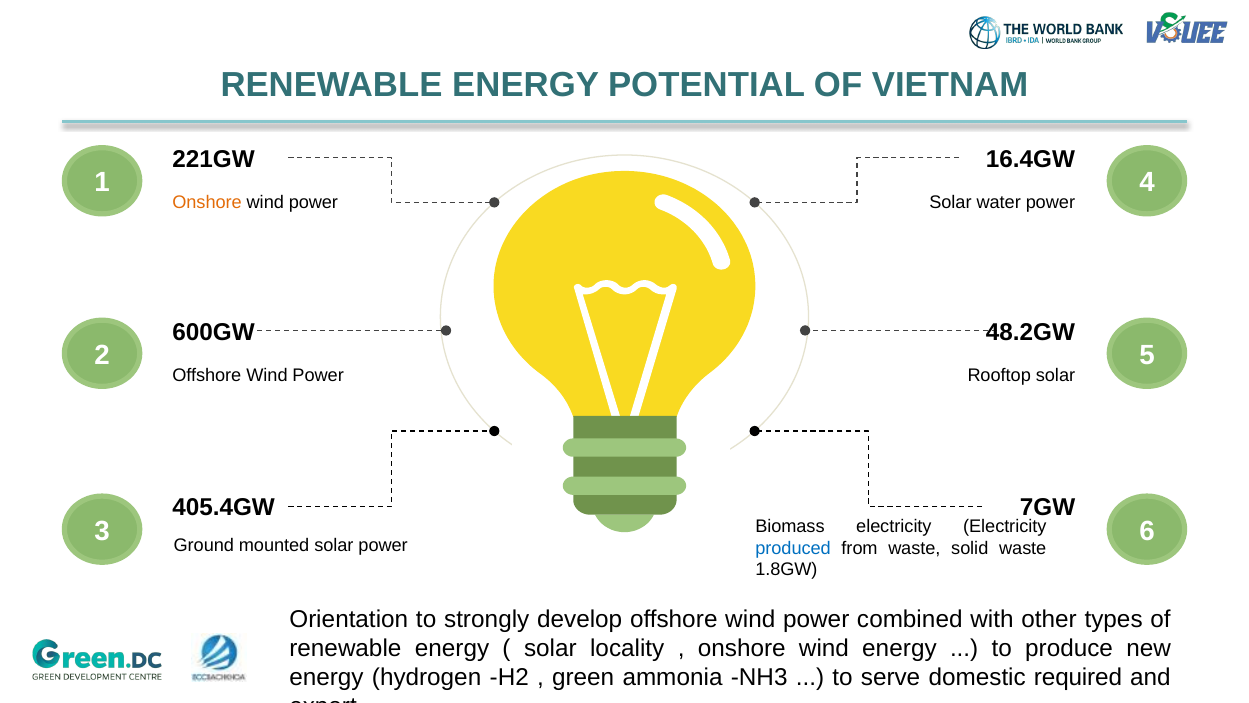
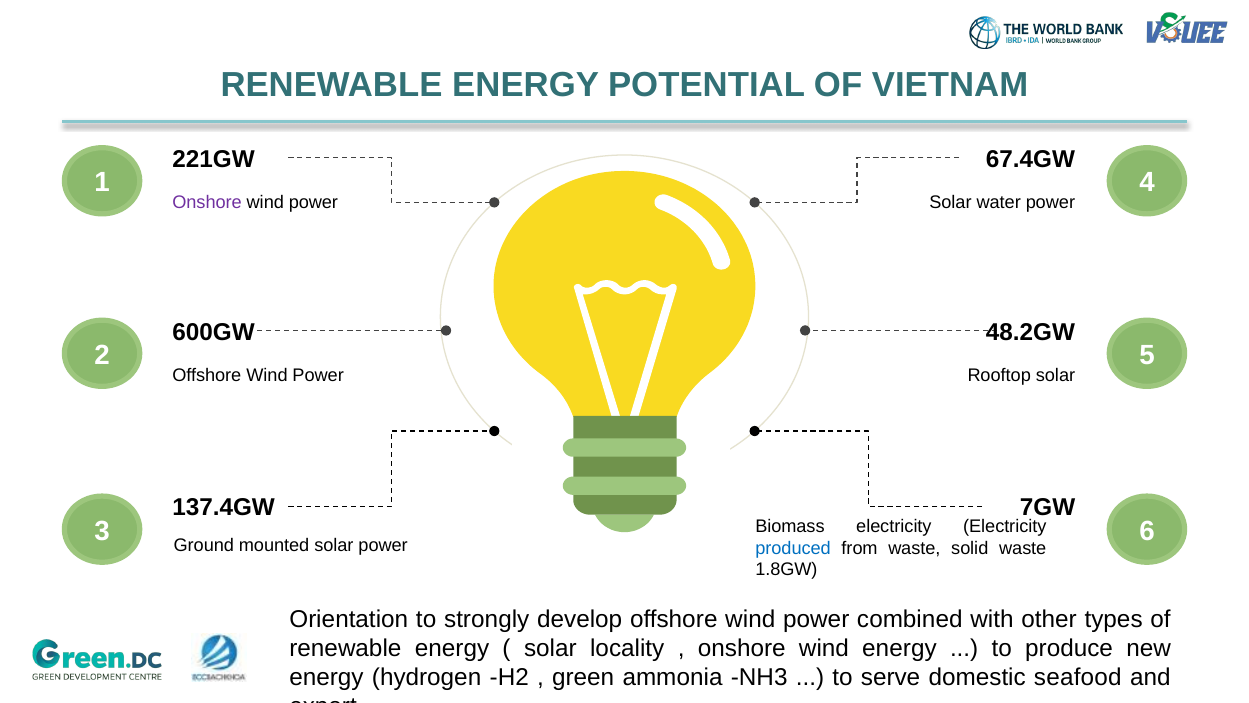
16.4GW: 16.4GW -> 67.4GW (1030, 159)
Onshore colour: orange -> purple (207, 202)
405.4GW: 405.4GW -> 137.4GW (224, 508)
required: required -> seafood (1078, 677)
